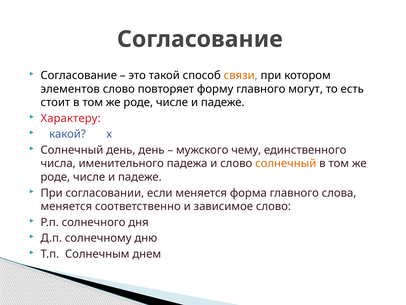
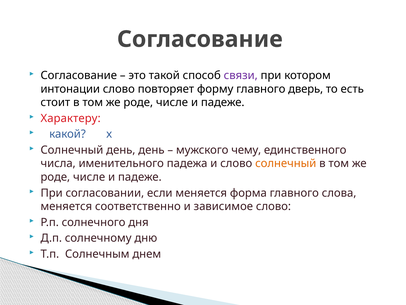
связи colour: orange -> purple (241, 75)
элементов: элементов -> интонации (70, 89)
могут: могут -> дверь (306, 89)
